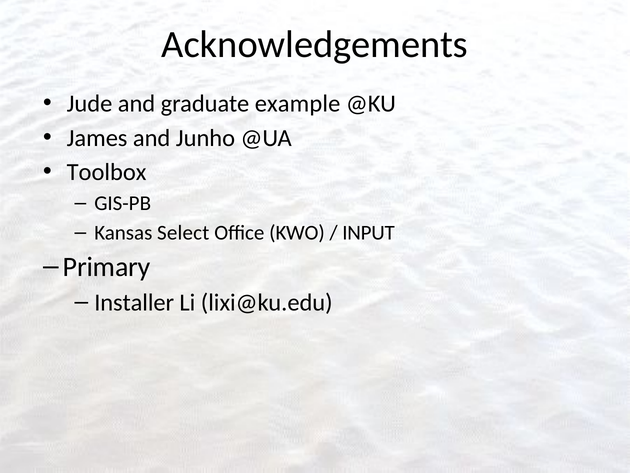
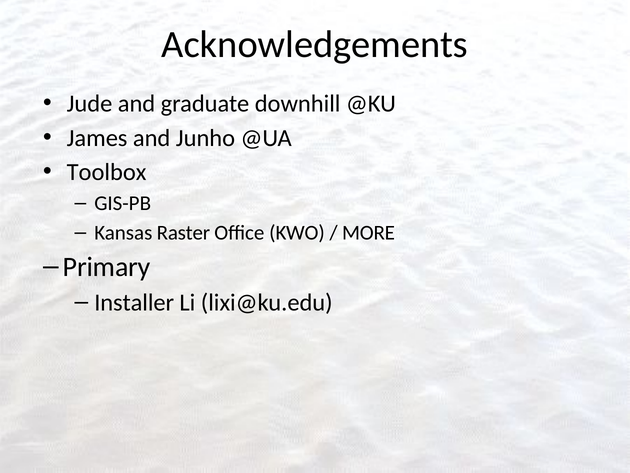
example: example -> downhill (298, 104)
Select: Select -> Raster (183, 233)
INPUT: INPUT -> MORE (369, 233)
